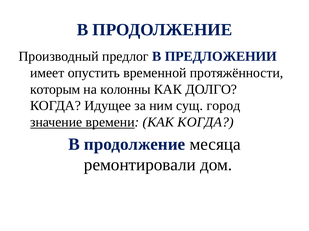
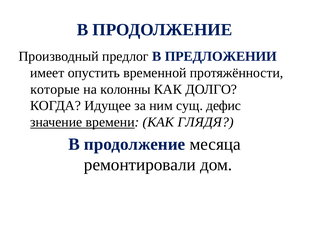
которым: которым -> которые (55, 90)
город: город -> дефис (224, 106)
КАК КОГДА: КОГДА -> ГЛЯДЯ (206, 123)
